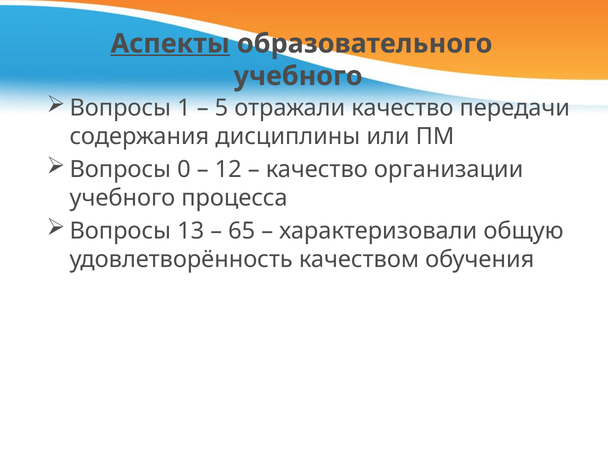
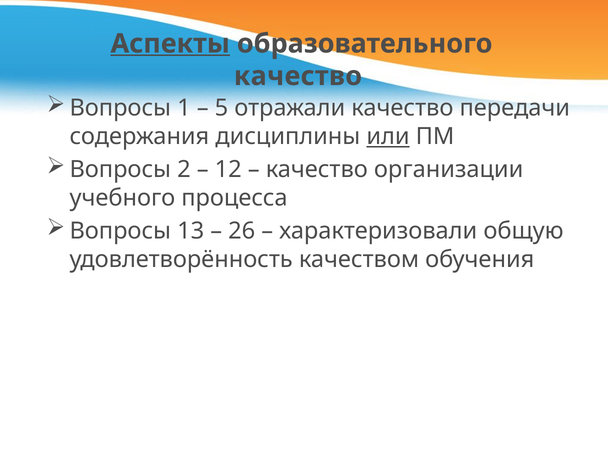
учебного: учебного -> качество (298, 76)
или underline: none -> present (388, 136)
0: 0 -> 2 (184, 170)
65: 65 -> 26 (242, 231)
